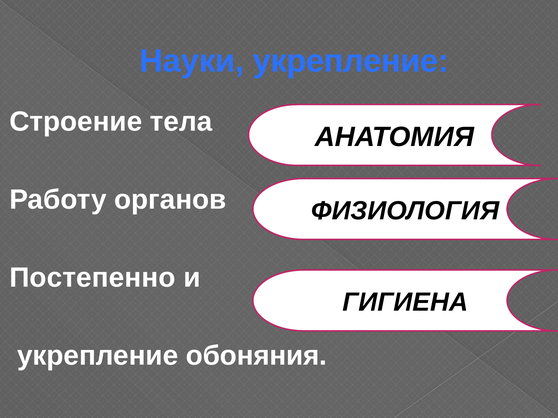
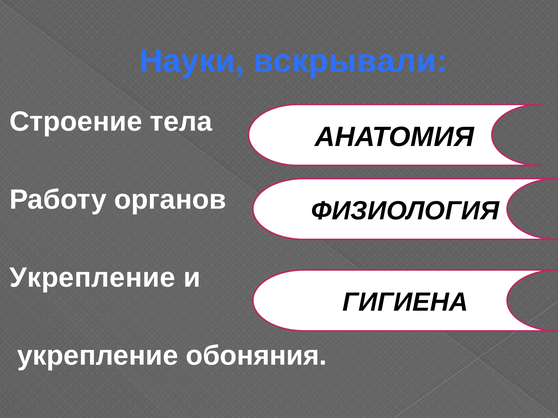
Науки укрепление: укрепление -> вскрывали (351, 61)
Постепенно: Постепенно -> Укрепление (92, 278)
